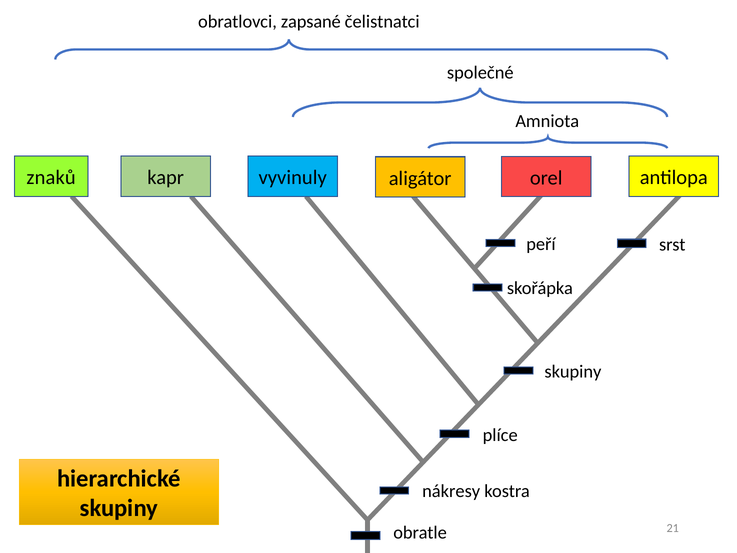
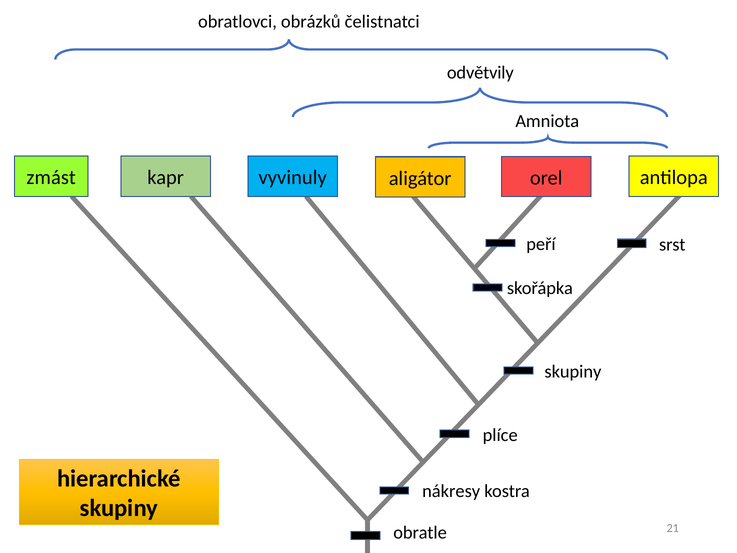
zapsané: zapsané -> obrázků (311, 21)
společné: společné -> odvětvily (480, 72)
znaků: znaků -> zmást (51, 178)
